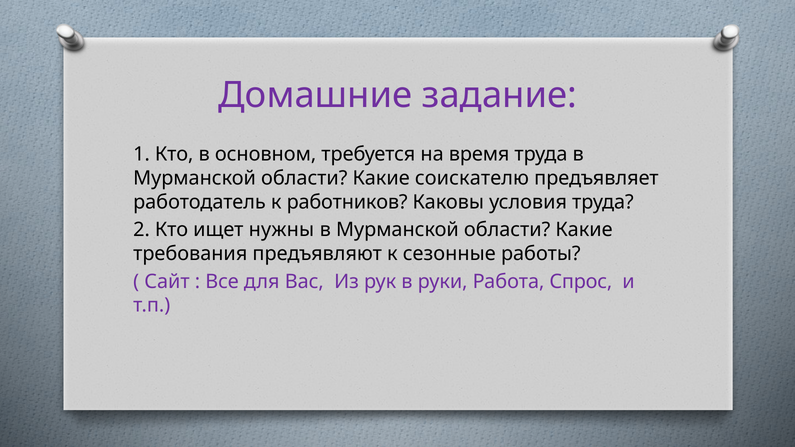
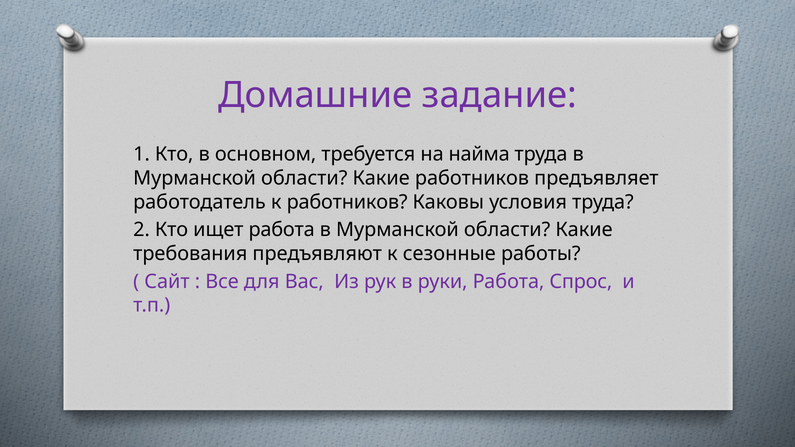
время: время -> найма (479, 154)
Какие соискателю: соискателю -> работников (472, 178)
ищет нужны: нужны -> работа (282, 230)
